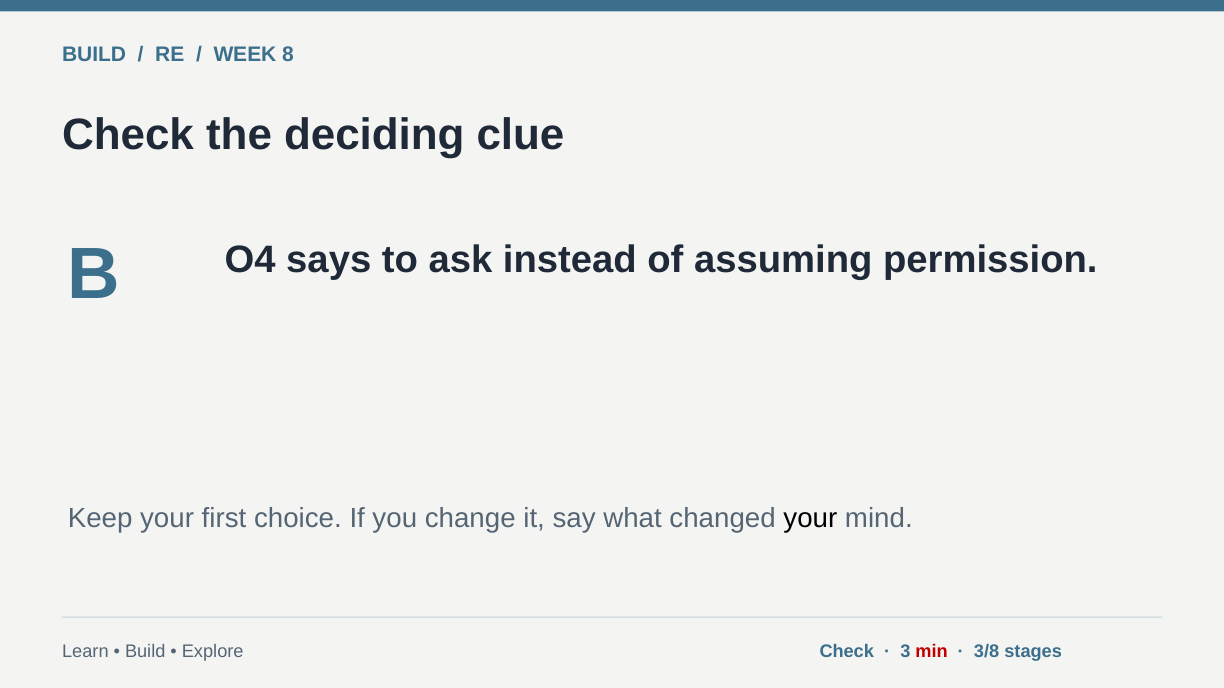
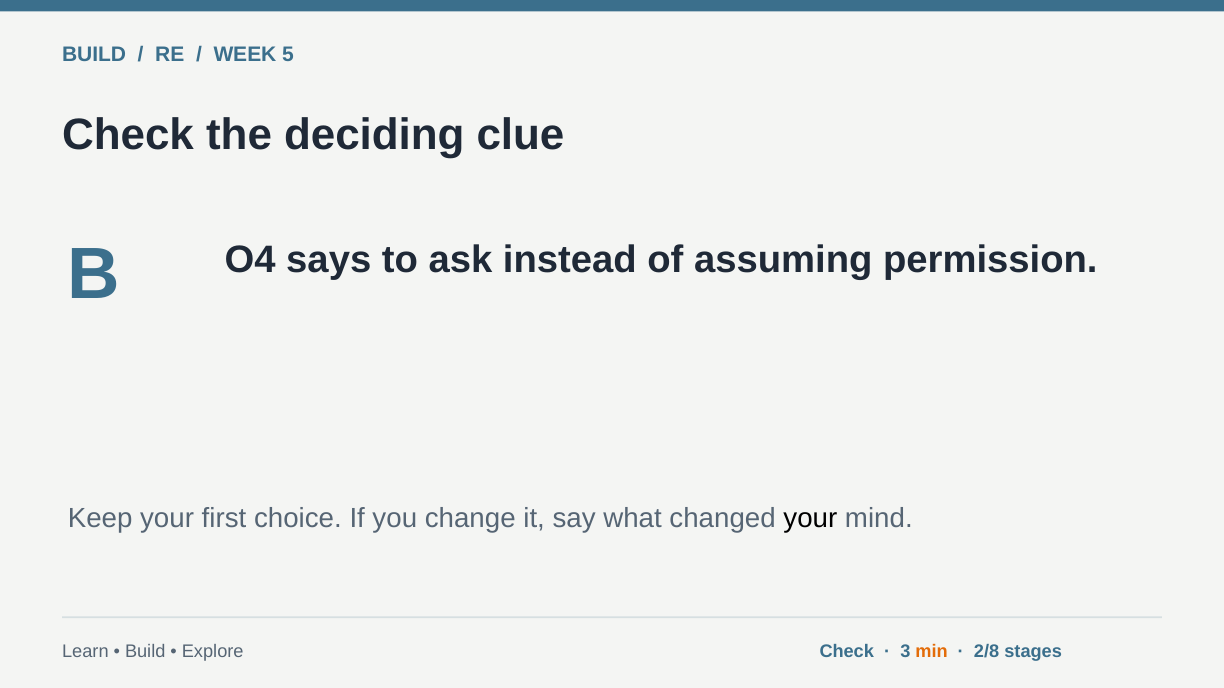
8: 8 -> 5 (288, 54)
min colour: red -> orange (932, 652)
3/8: 3/8 -> 2/8 (987, 652)
